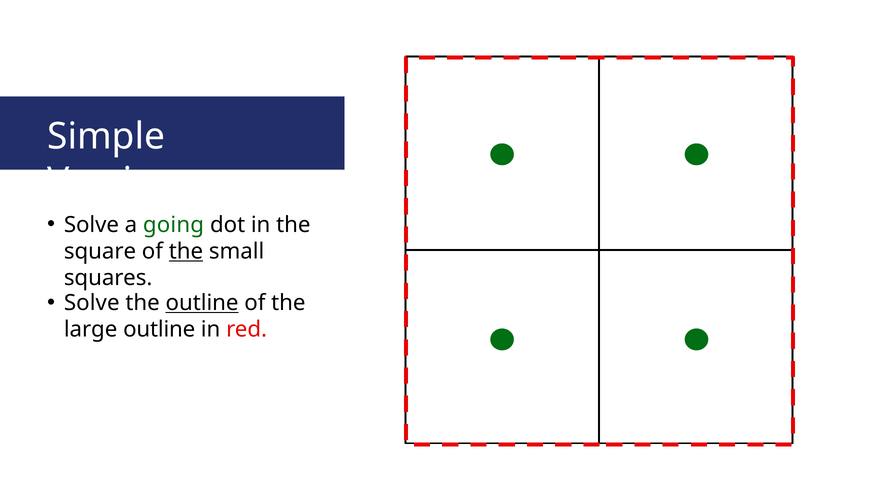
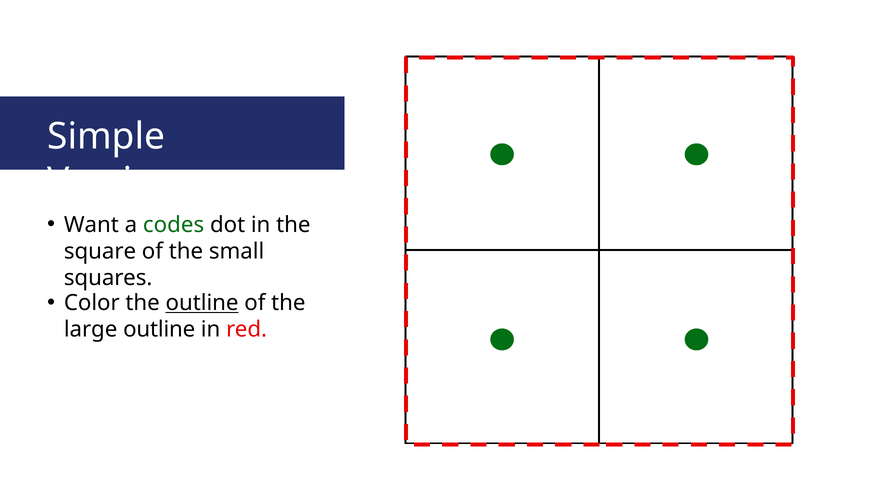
Solve: Solve -> Want (91, 225)
going: going -> codes (174, 225)
the underline: present -> none (186, 251)
Solve: Solve -> Color (92, 303)
